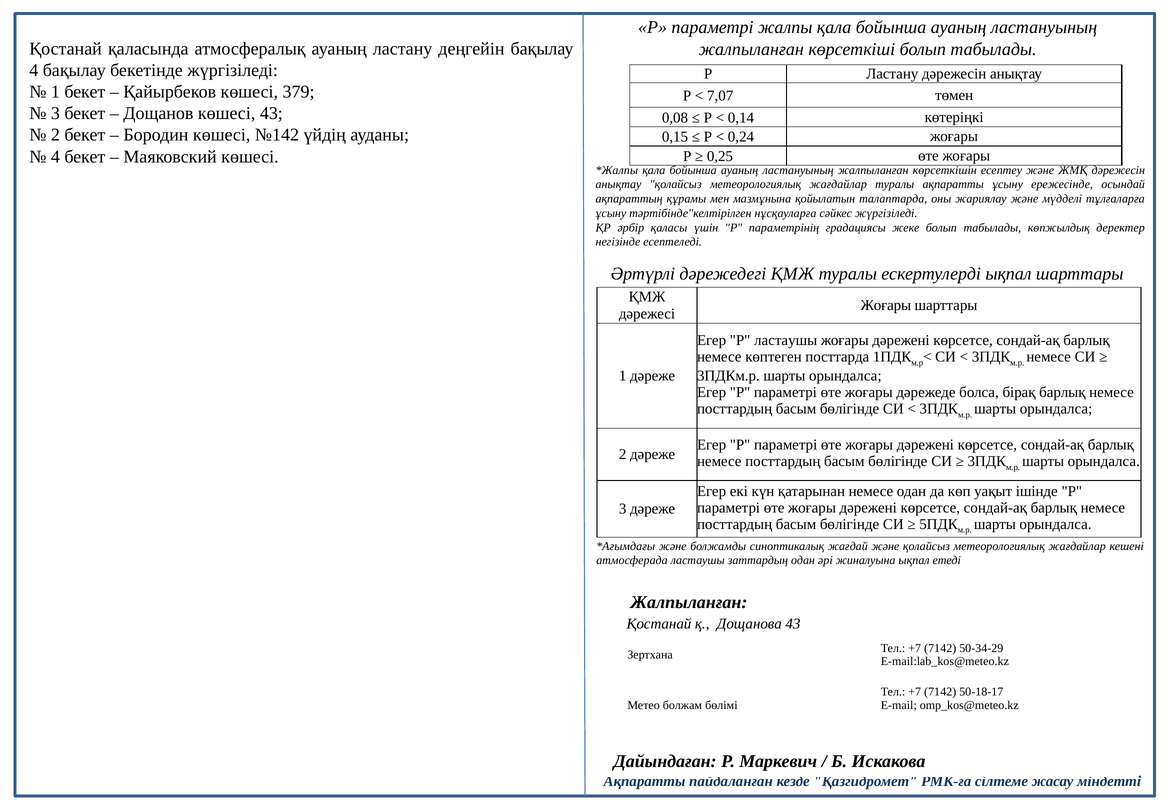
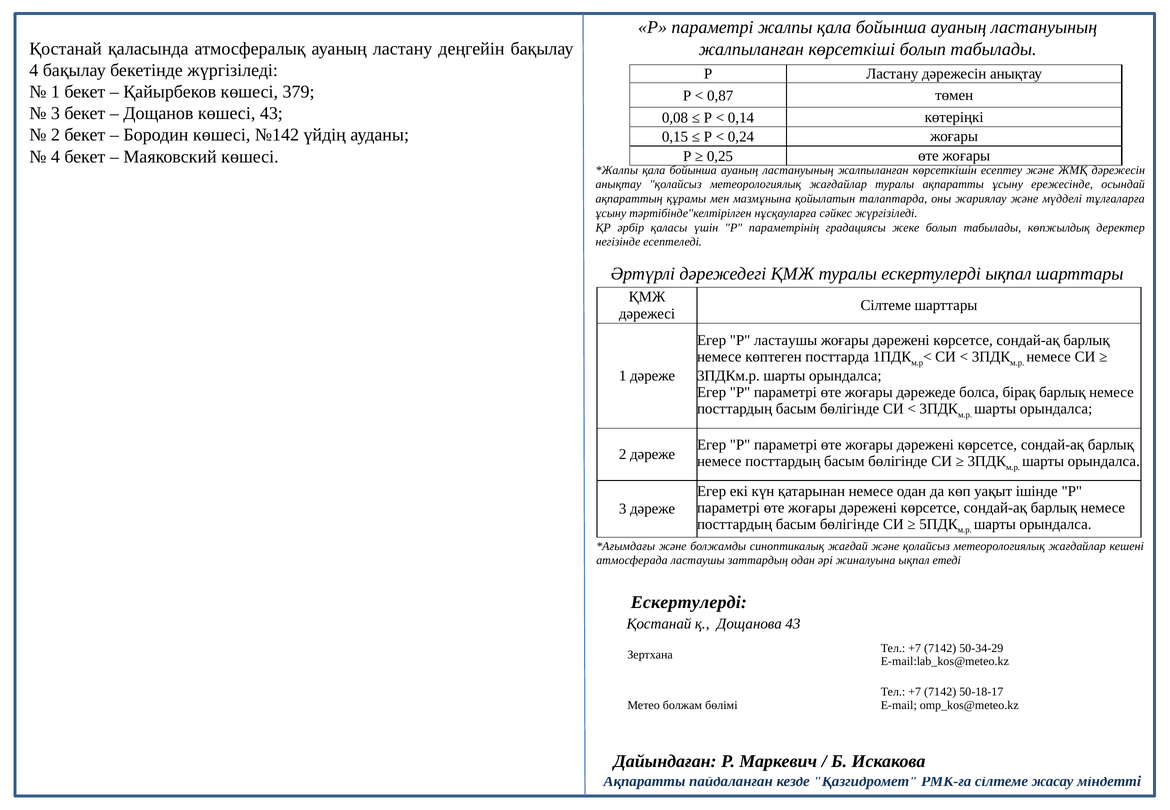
7,07: 7,07 -> 0,87 (720, 96)
Жоғары: Жоғары -> Сілтеме (886, 305)
Жалпыланған: Жалпыланған -> Ескертулерді (689, 602)
